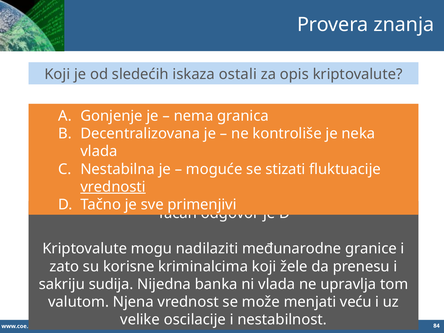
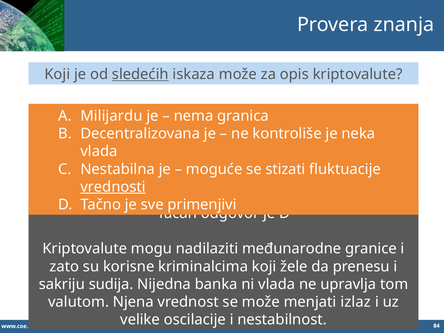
sledećih underline: none -> present (140, 74)
iskaza ostali: ostali -> može (238, 74)
Gonjenje: Gonjenje -> Milijardu (111, 116)
veću: veću -> izlaz (356, 302)
